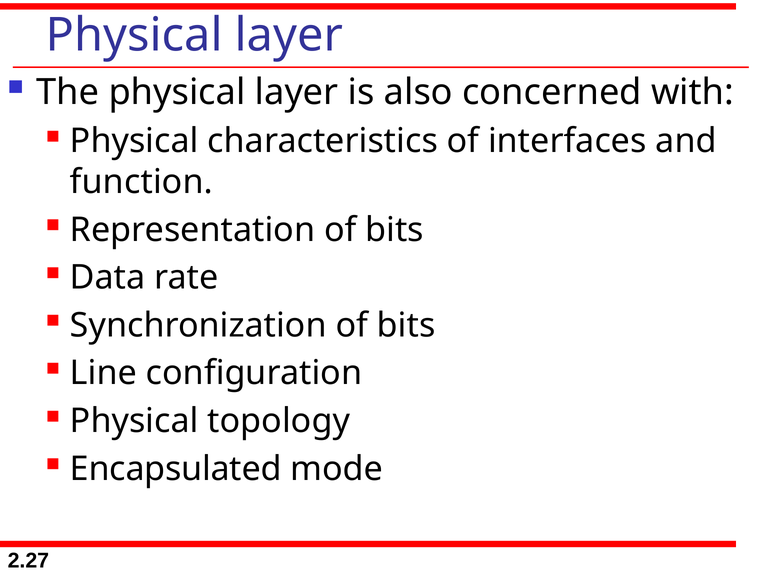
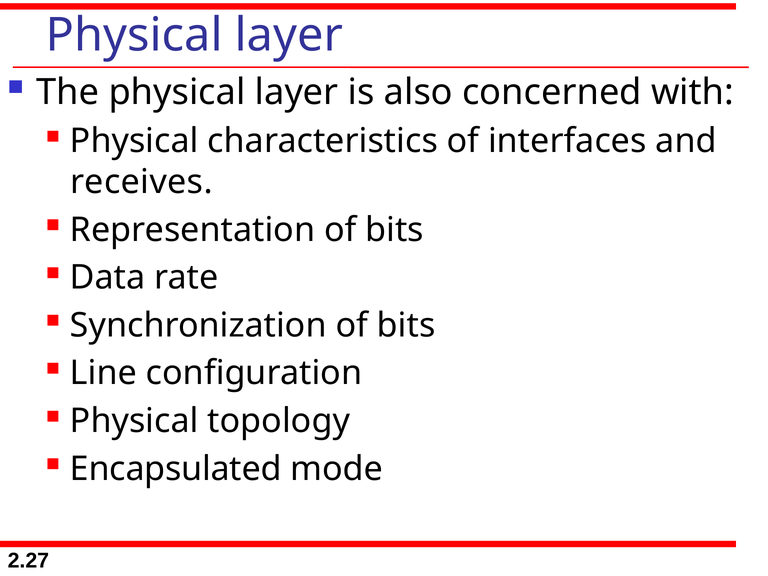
function: function -> receives (141, 182)
